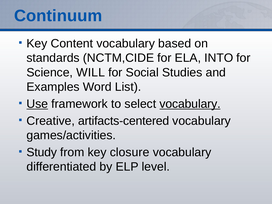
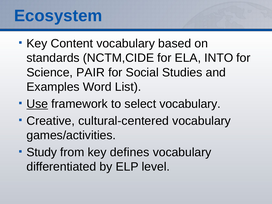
Continuum: Continuum -> Ecosystem (58, 16)
WILL: WILL -> PAIR (91, 72)
vocabulary underline: present -> none (190, 104)
artifacts-centered: artifacts-centered -> cultural-centered (124, 121)
closure: closure -> defines (130, 152)
